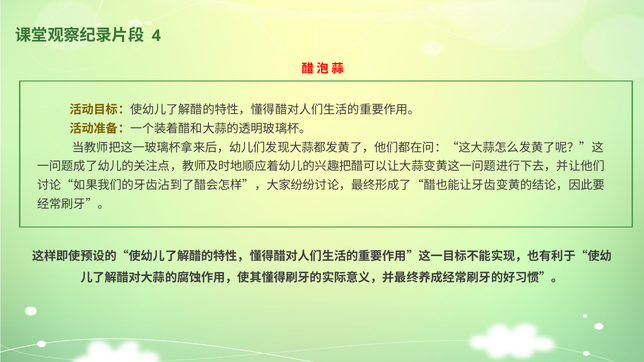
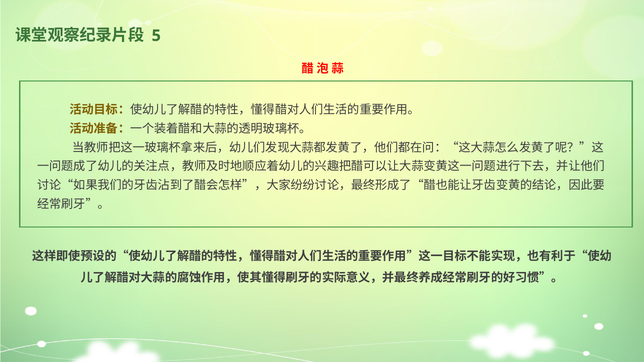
4: 4 -> 5 (156, 36)
